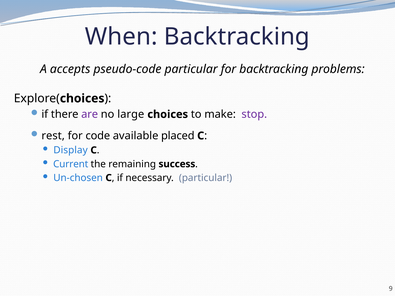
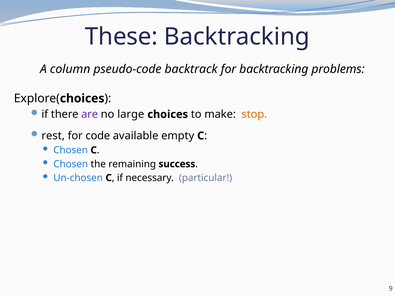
When: When -> These (121, 37)
accepts: accepts -> column (70, 69)
pseudo-code particular: particular -> backtrack (191, 69)
stop colour: purple -> orange (254, 114)
placed: placed -> empty (178, 136)
Display: Display -> Chosen (71, 150)
Current: Current -> Chosen (71, 164)
